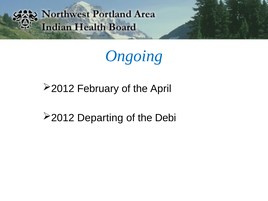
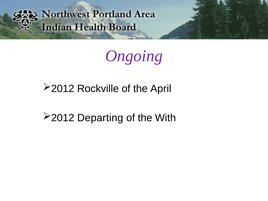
Ongoing colour: blue -> purple (134, 56)
February: February -> Rockville (98, 89)
Debi: Debi -> With (165, 118)
